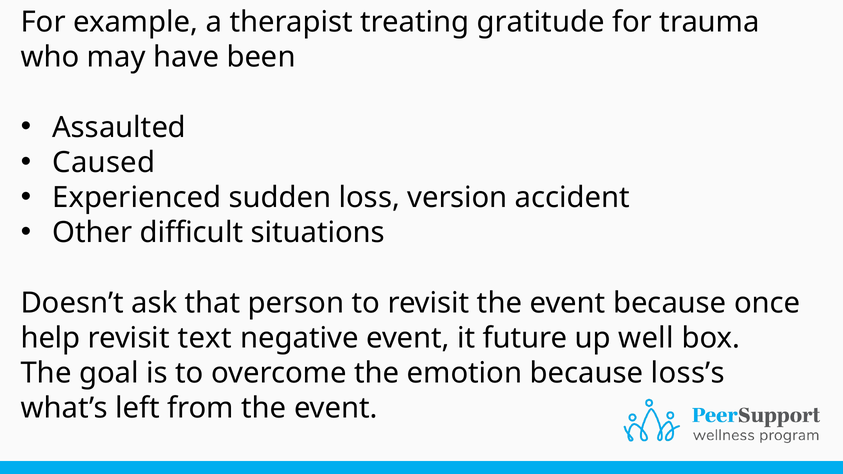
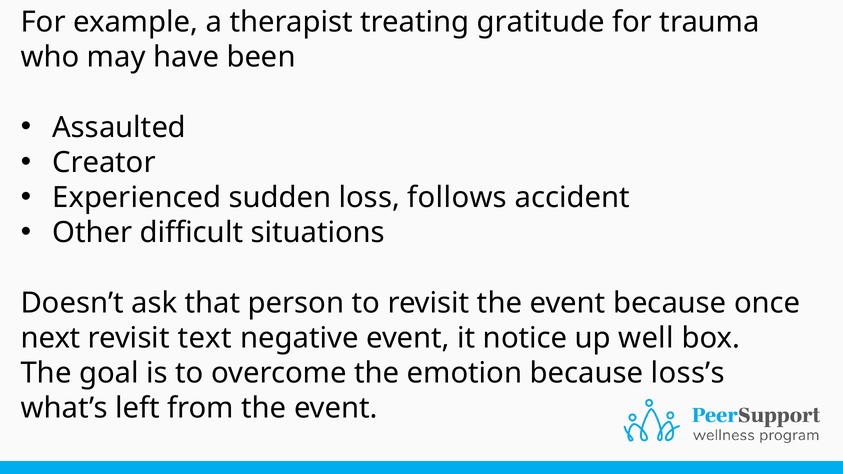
Caused: Caused -> Creator (104, 163)
version: version -> follows (457, 198)
help: help -> next (51, 338)
future: future -> notice (525, 338)
